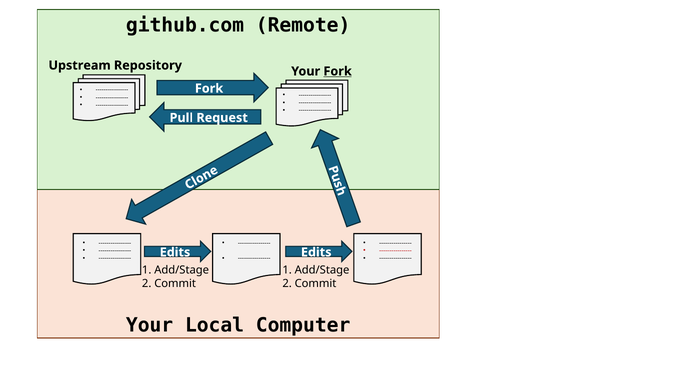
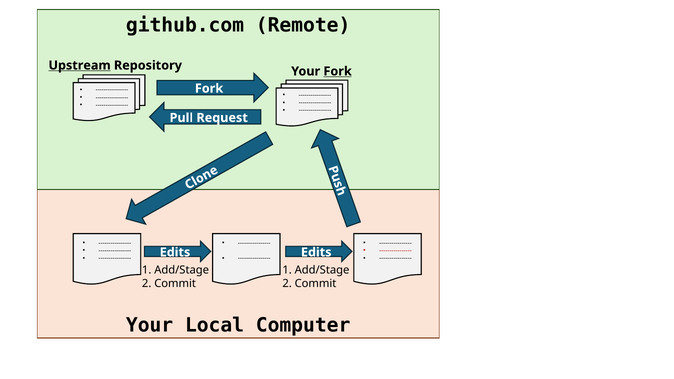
Upstream underline: none -> present (80, 65)
